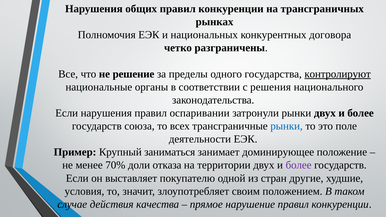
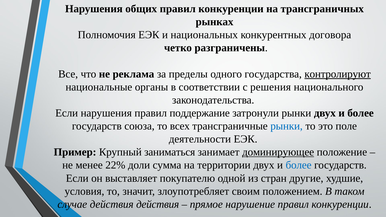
решение: решение -> реклама (133, 74)
оспаривании: оспаривании -> поддержание (200, 113)
доминирующее underline: none -> present (278, 152)
70%: 70% -> 22% (115, 165)
отказа: отказа -> сумма (167, 165)
более colour: purple -> blue (299, 165)
действия качества: качества -> действия (158, 204)
